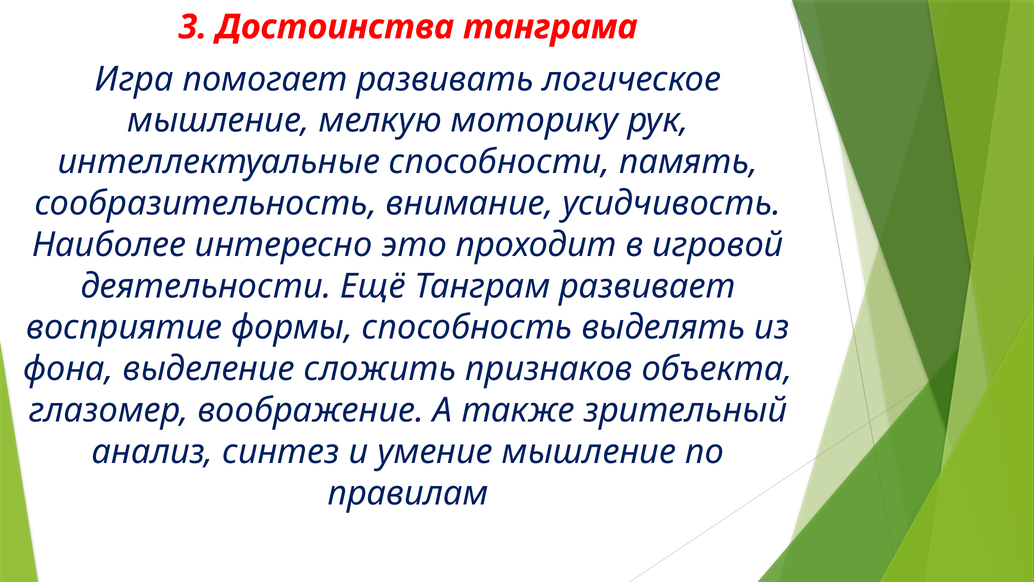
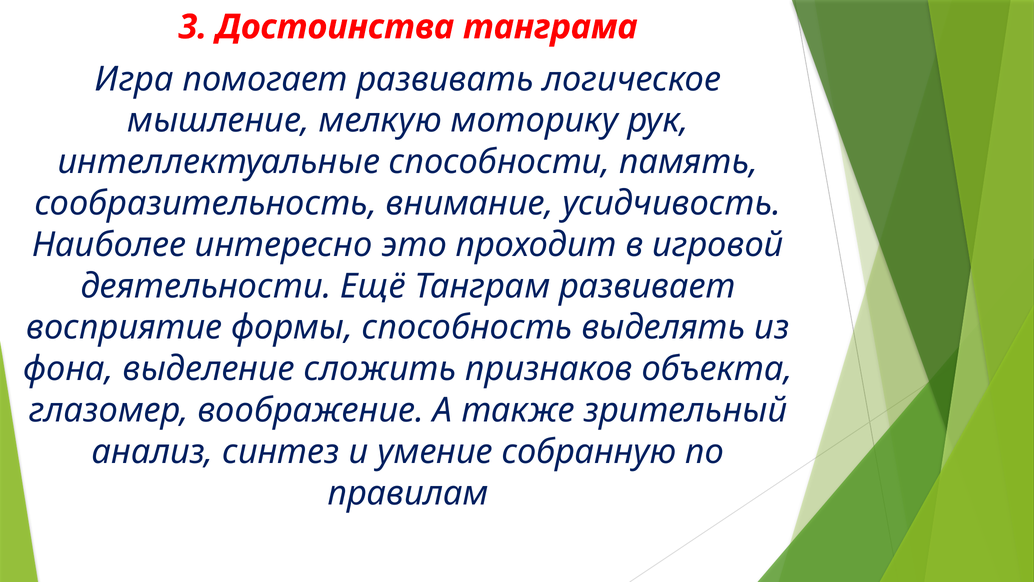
умение мышление: мышление -> собранную (589, 451)
